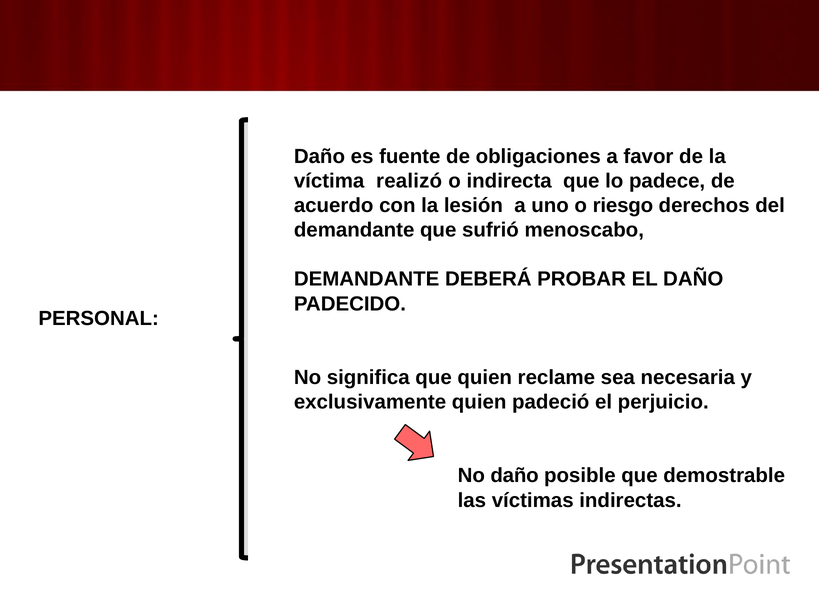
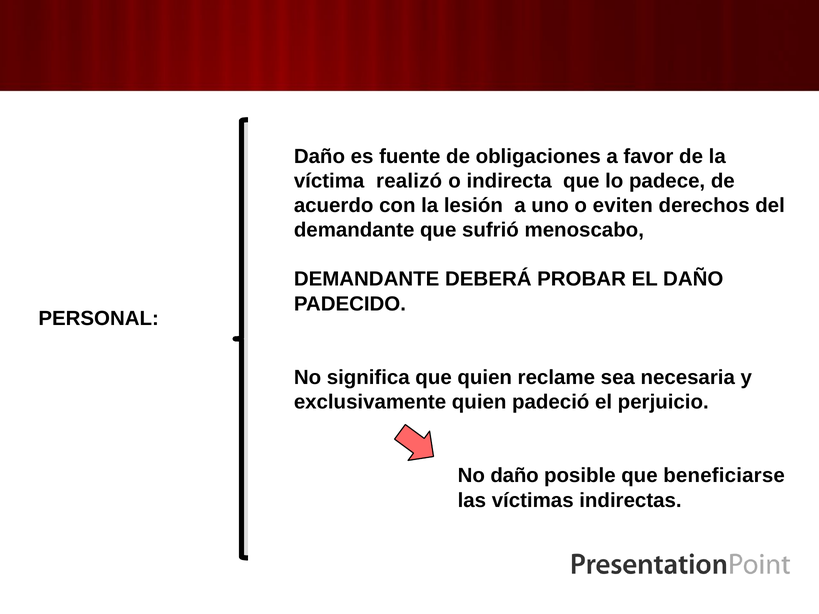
riesgo: riesgo -> eviten (623, 206)
demostrable: demostrable -> beneficiarse (724, 476)
